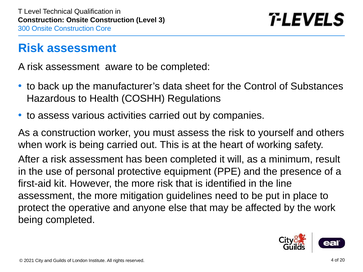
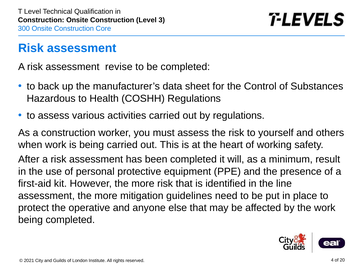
aware: aware -> revise (119, 67)
by companies: companies -> regulations (239, 116)
